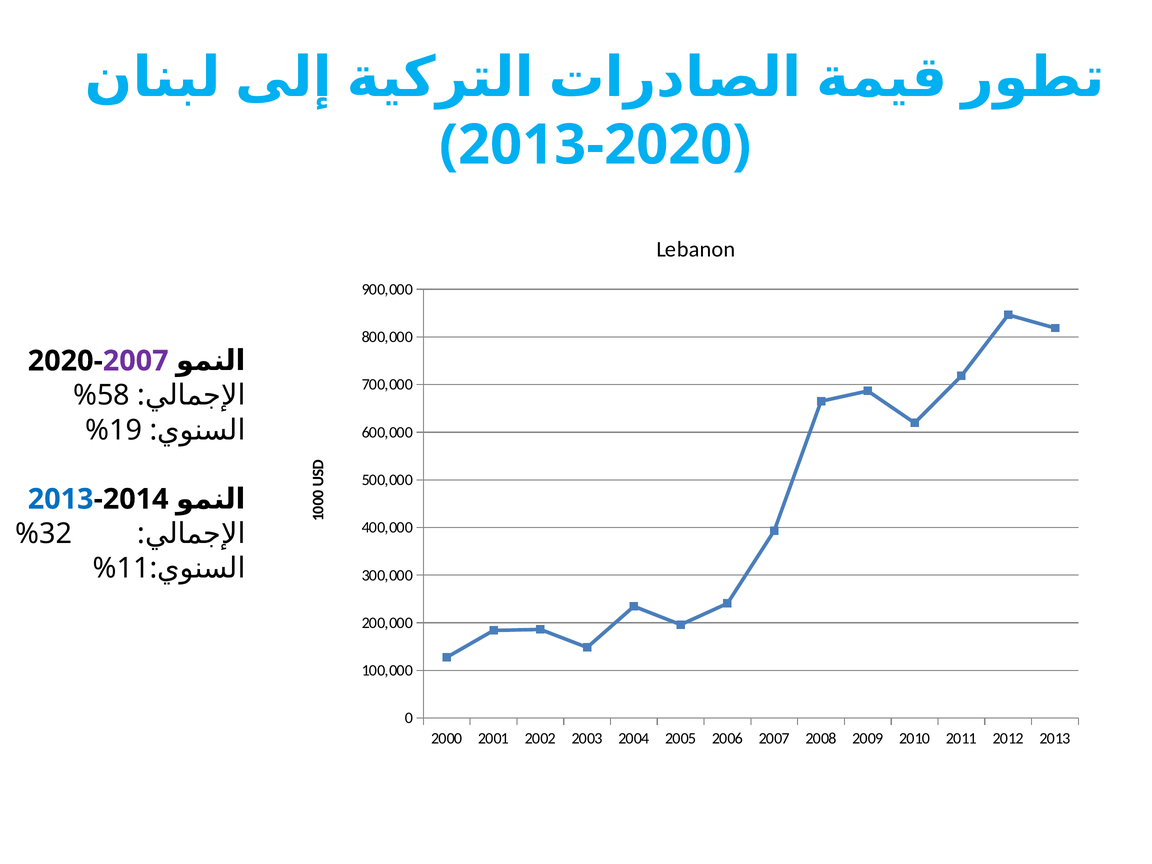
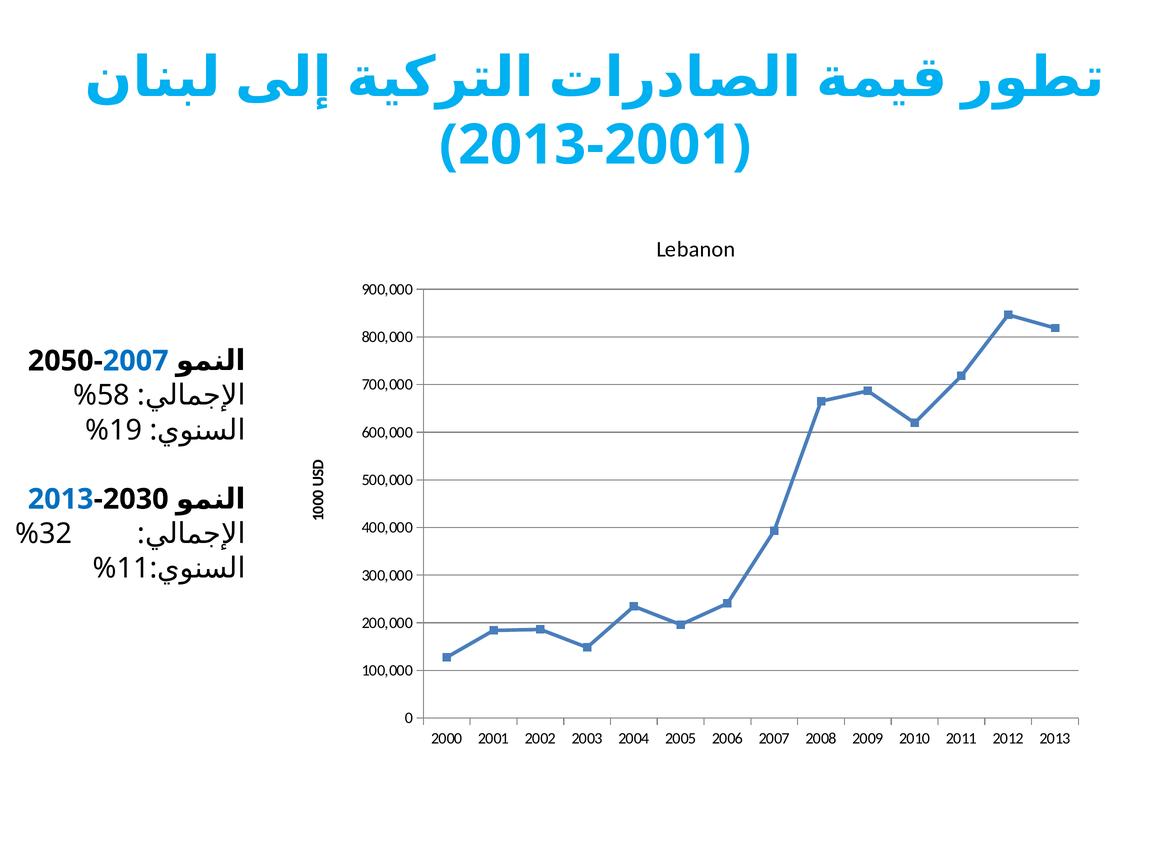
2020: 2020 -> 2001 (668, 145)
2020: 2020 -> 2050 (61, 361)
2007 colour: purple -> blue (136, 361)
2014: 2014 -> 2030 (136, 499)
